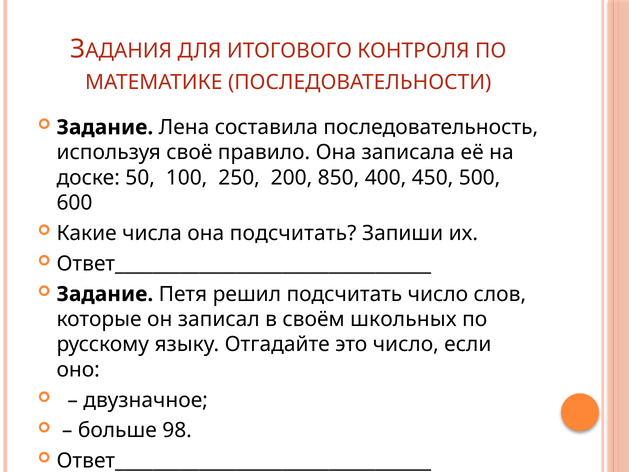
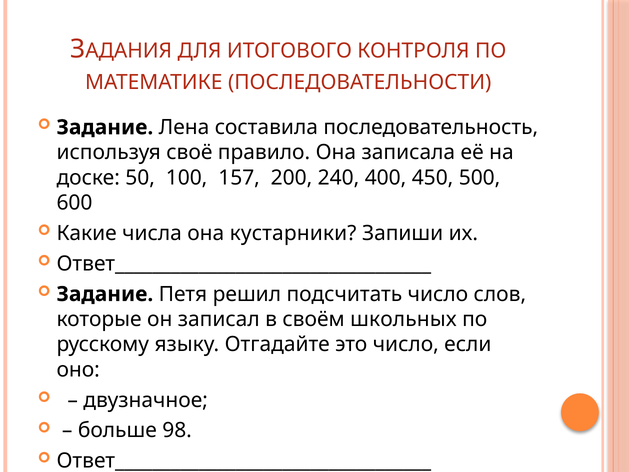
250: 250 -> 157 (239, 178)
850: 850 -> 240 (339, 178)
она подсчитать: подсчитать -> кустарники (293, 233)
